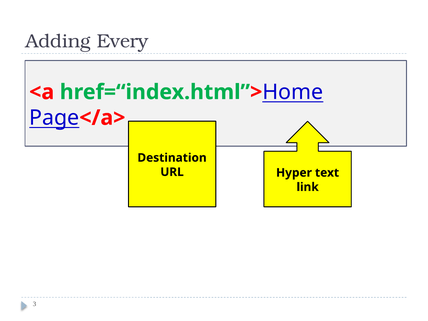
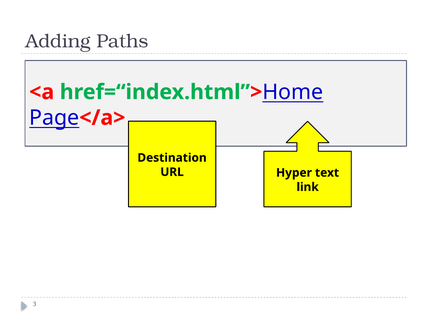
Every: Every -> Paths (123, 41)
